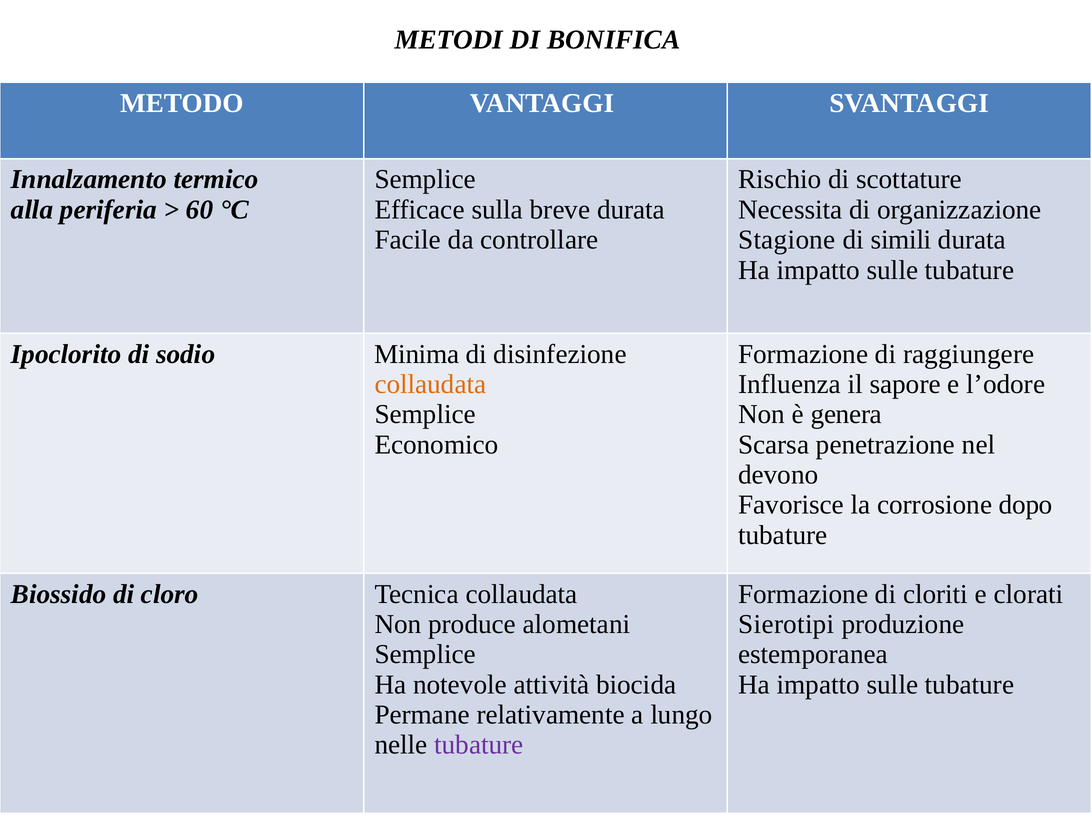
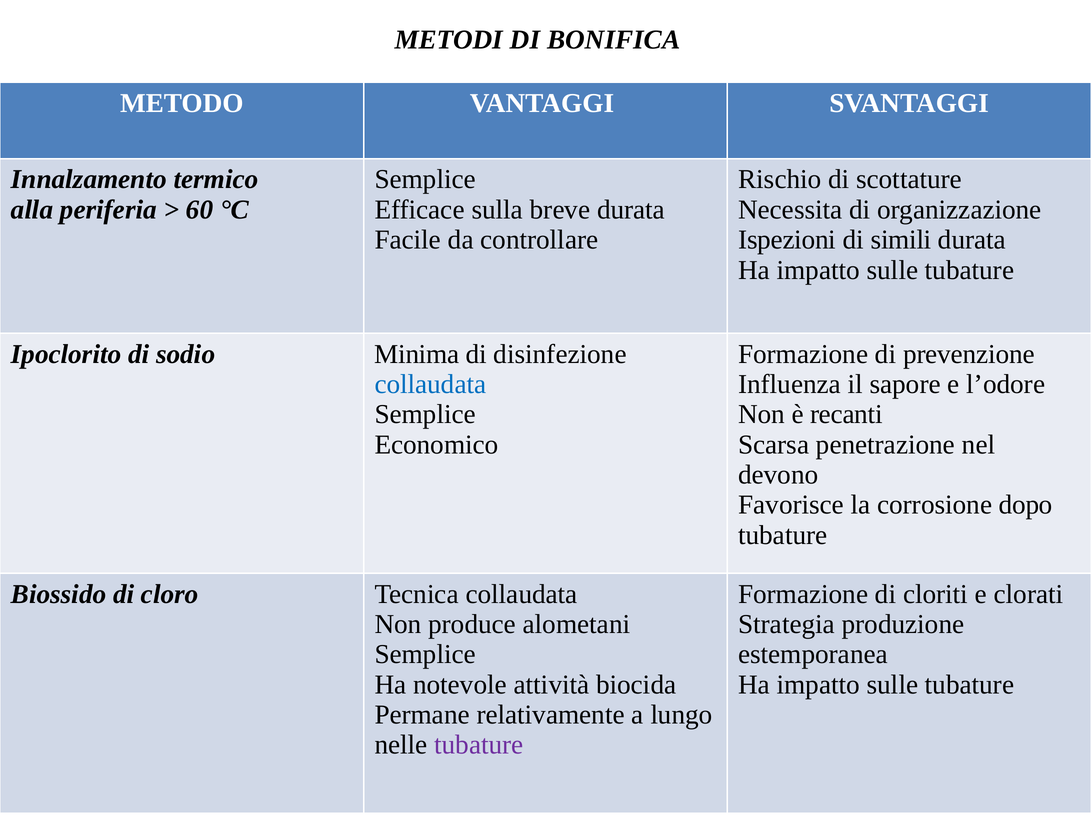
Stagione: Stagione -> Ispezioni (787, 240)
raggiungere: raggiungere -> prevenzione (969, 354)
collaudata colour: orange -> blue (430, 384)
genera: genera -> recanti (846, 415)
Sierotipi: Sierotipi -> Strategia (787, 624)
